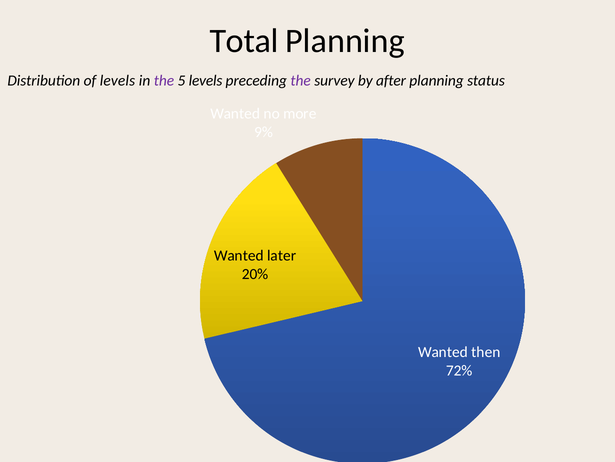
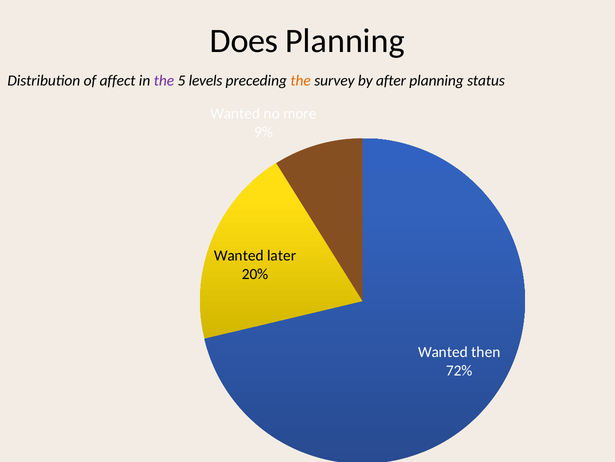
Total: Total -> Does (244, 41)
of levels: levels -> affect (118, 81)
the colour: purple -> orange (301, 81)
